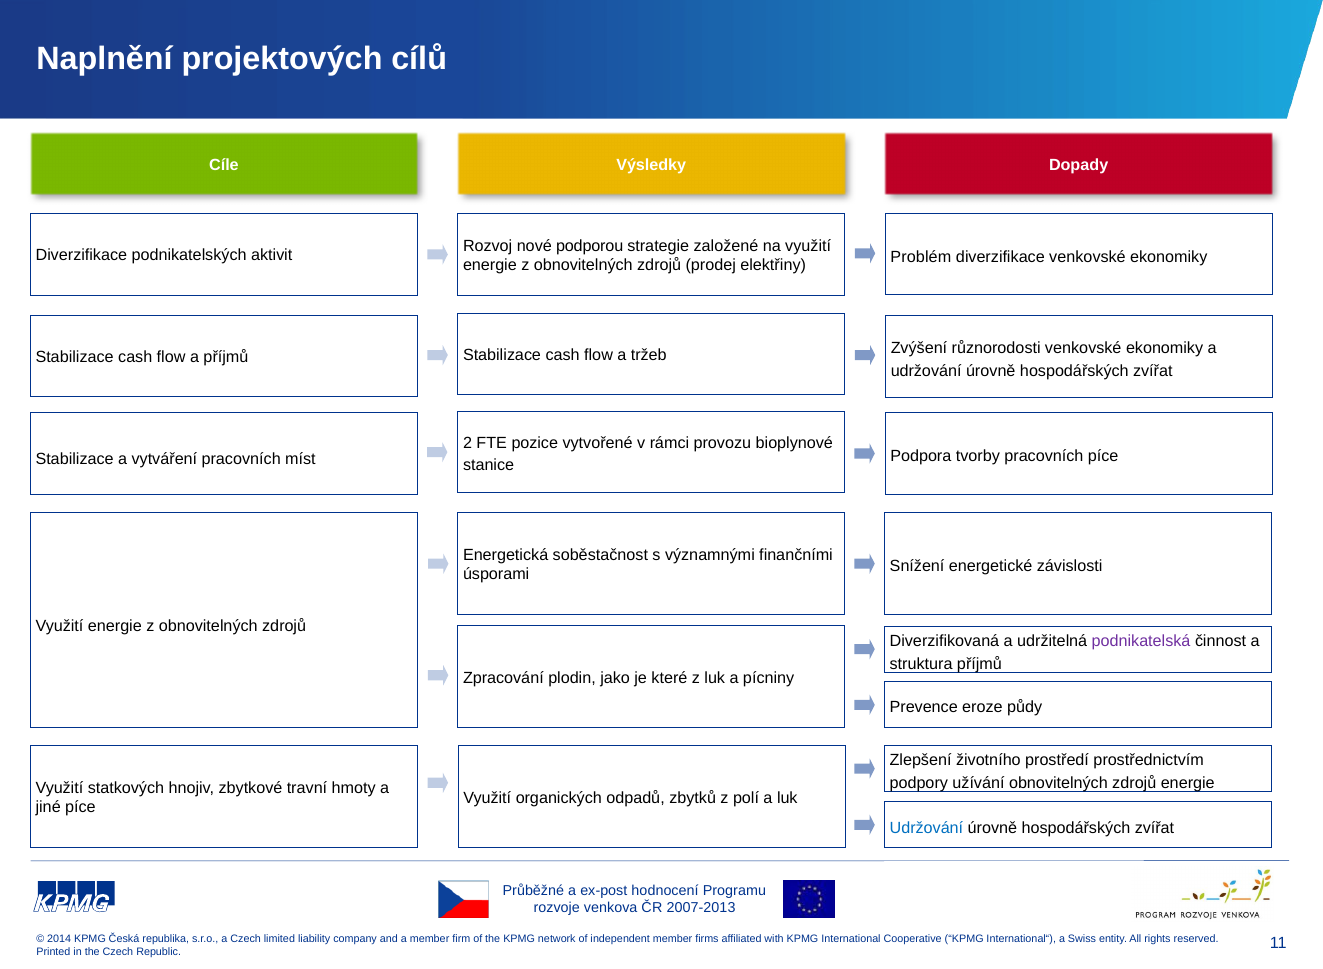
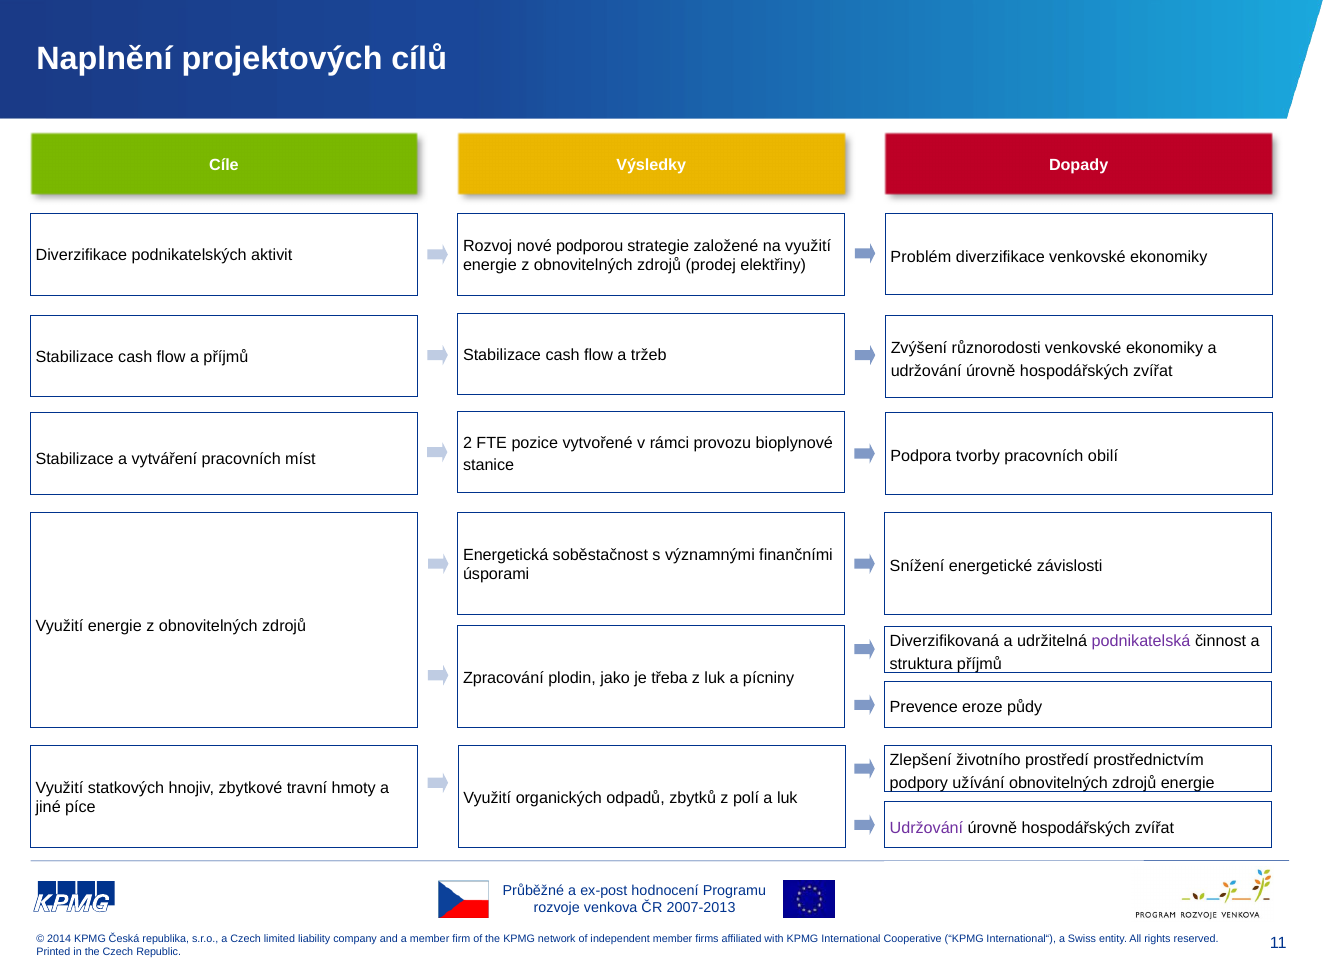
pracovních píce: píce -> obilí (1103, 457)
které: které -> třeba (670, 678)
Udržování colour: blue -> purple (926, 828)
